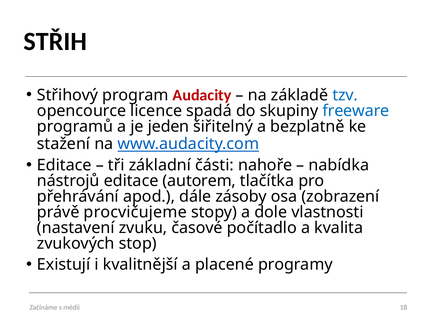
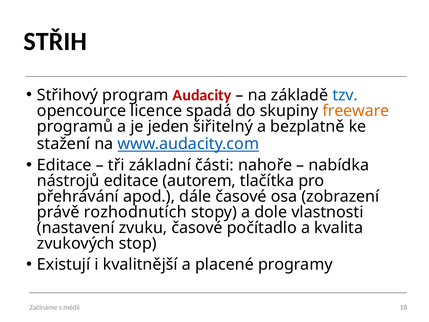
freeware colour: blue -> orange (356, 111)
dále zásoby: zásoby -> časové (241, 196)
procvičujeme: procvičujeme -> rozhodnutích (135, 212)
